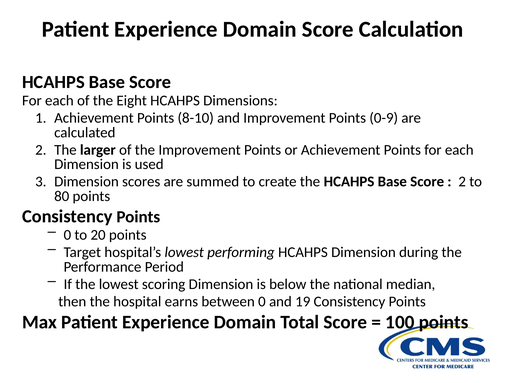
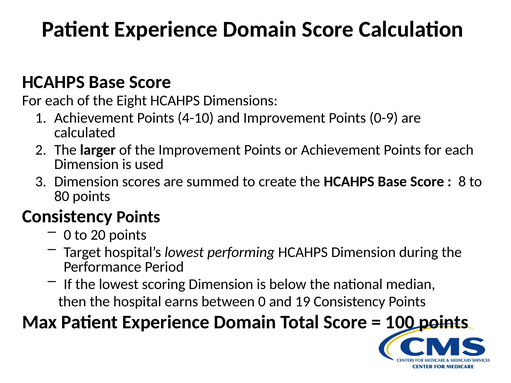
8-10: 8-10 -> 4-10 (196, 118)
2: 2 -> 8 (462, 182)
